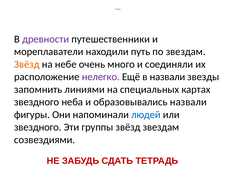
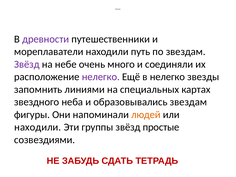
Звёзд colour: orange -> purple (27, 64)
в назвали: назвали -> нелегко (167, 77)
образовывались назвали: назвали -> звездам (188, 102)
людей colour: blue -> orange (146, 115)
звездного: звездного -> находили (38, 127)
звёзд звездам: звездам -> простые (161, 127)
